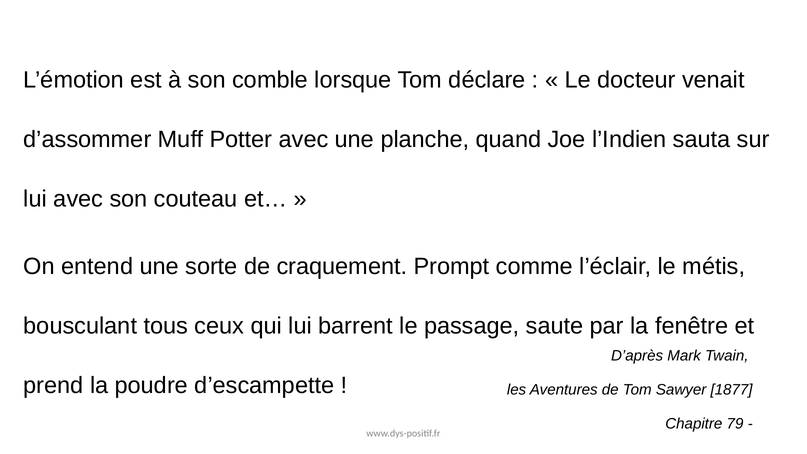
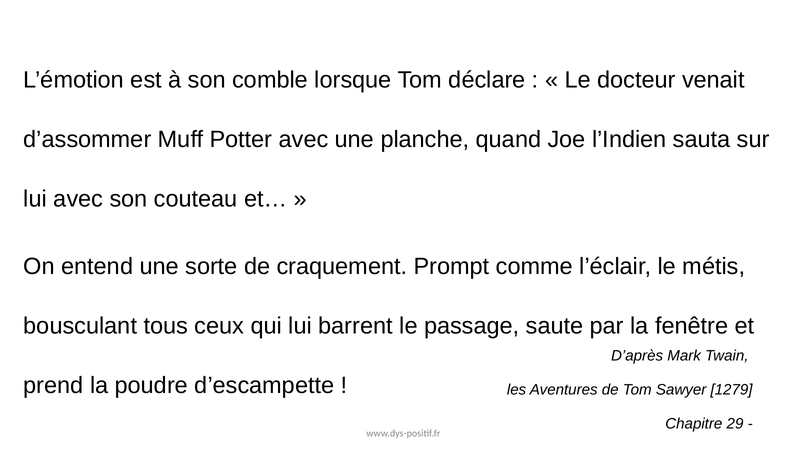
1877: 1877 -> 1279 (732, 390)
79: 79 -> 29 (735, 424)
